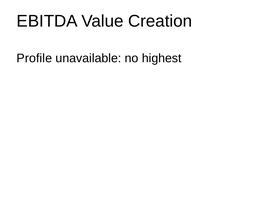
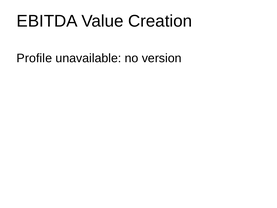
highest: highest -> version (162, 58)
